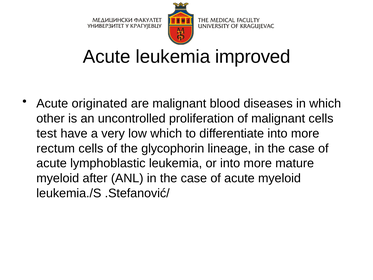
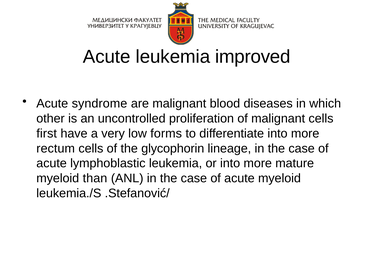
originated: originated -> syndrome (99, 104)
test: test -> first (47, 133)
low which: which -> forms (166, 133)
after: after -> than (95, 178)
